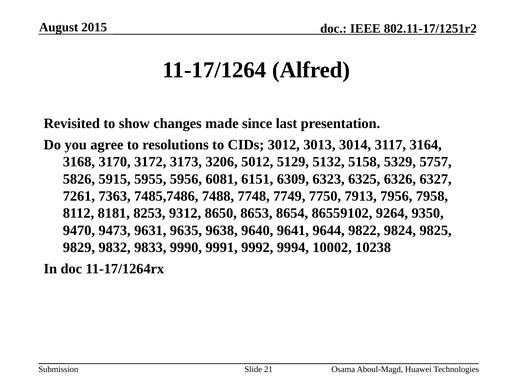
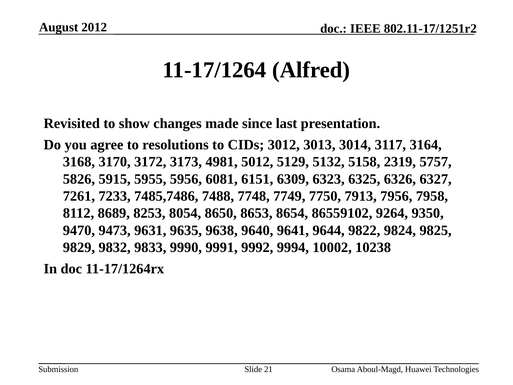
2015: 2015 -> 2012 (94, 27)
3206: 3206 -> 4981 (222, 162)
5329: 5329 -> 2319 (400, 162)
7363: 7363 -> 7233 (115, 196)
8181: 8181 -> 8689 (114, 213)
9312: 9312 -> 8054 (185, 213)
